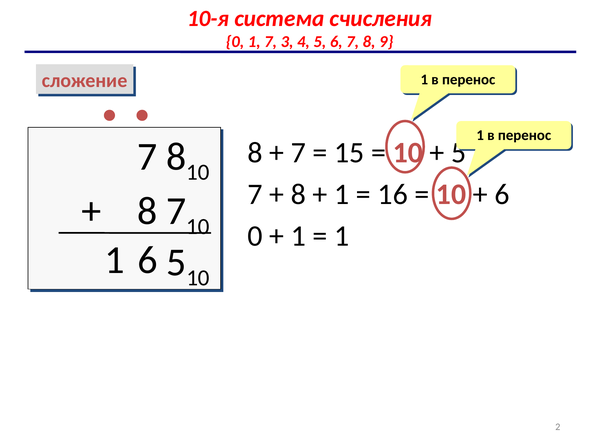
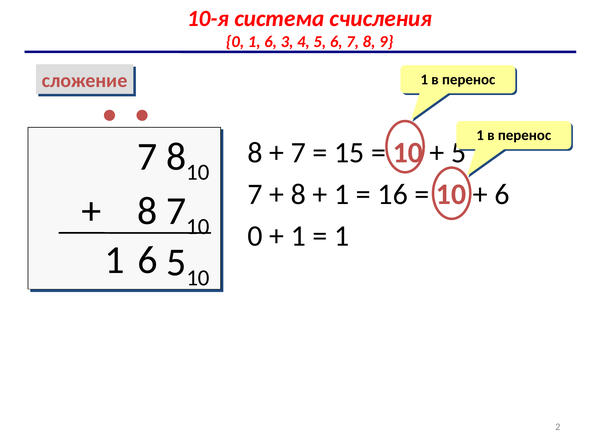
0 1 7: 7 -> 6 (271, 42)
